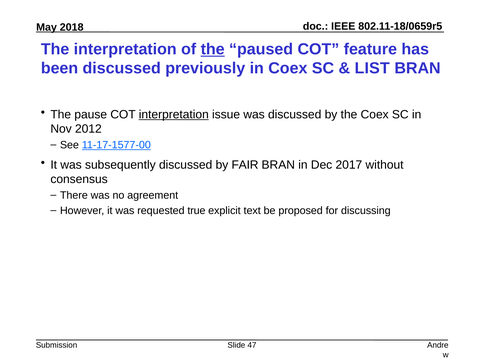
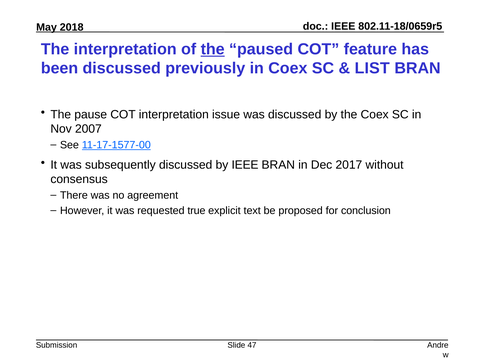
interpretation underline: present -> none (174, 114)
2012: 2012 -> 2007 (88, 129)
by FAIR: FAIR -> IEEE (245, 165)
discussing: discussing -> conclusion (366, 211)
